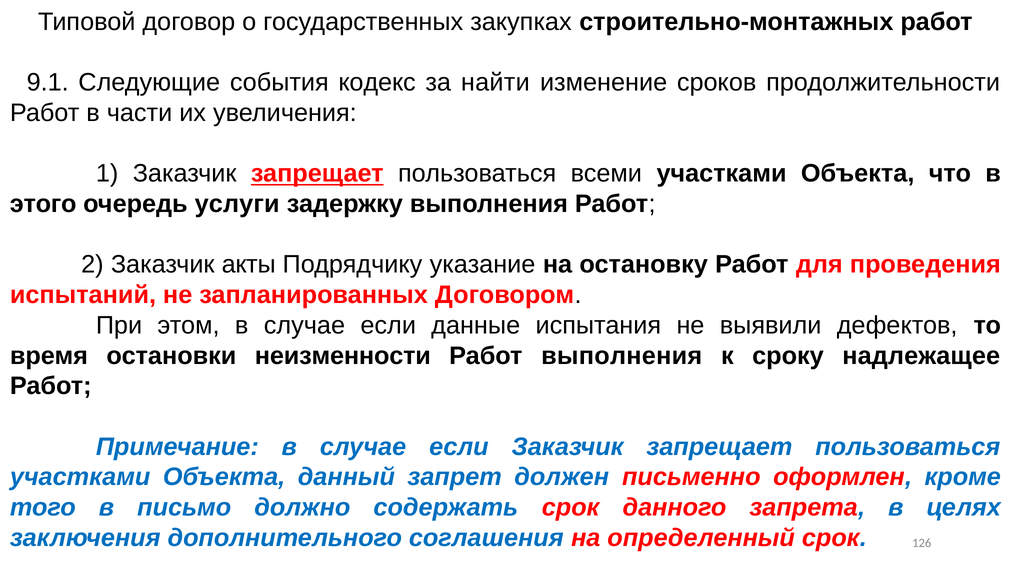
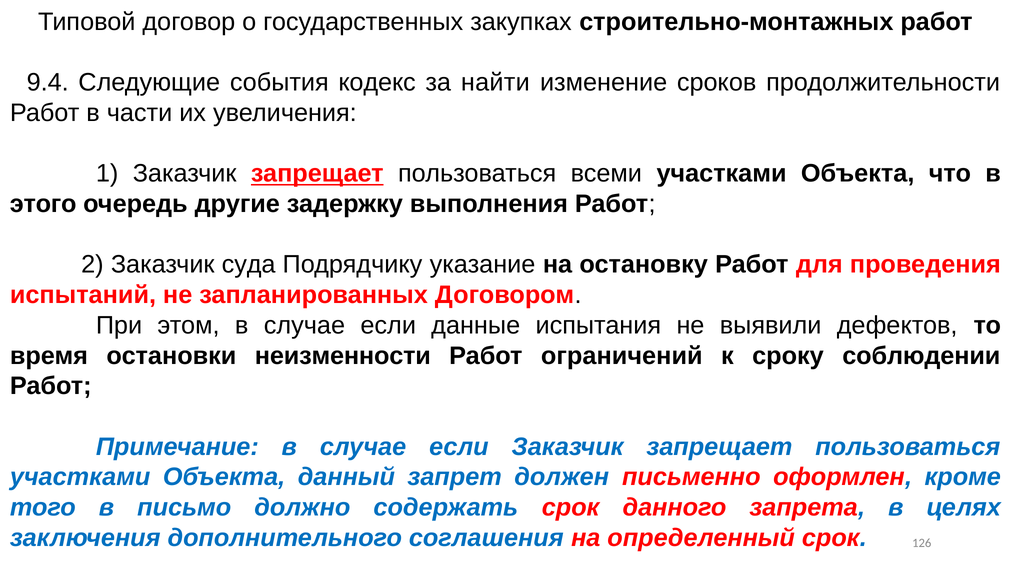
9.1: 9.1 -> 9.4 (48, 83)
услуги: услуги -> другие (237, 204)
акты: акты -> суда (249, 265)
Работ выполнения: выполнения -> ограничений (622, 356)
надлежащее: надлежащее -> соблюдении (921, 356)
